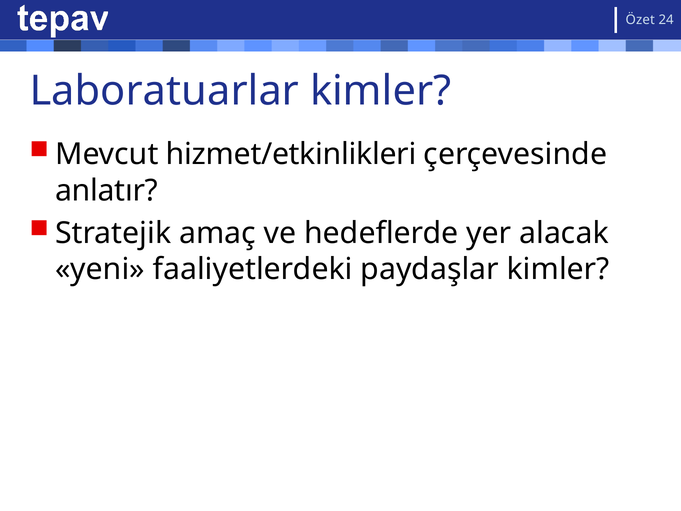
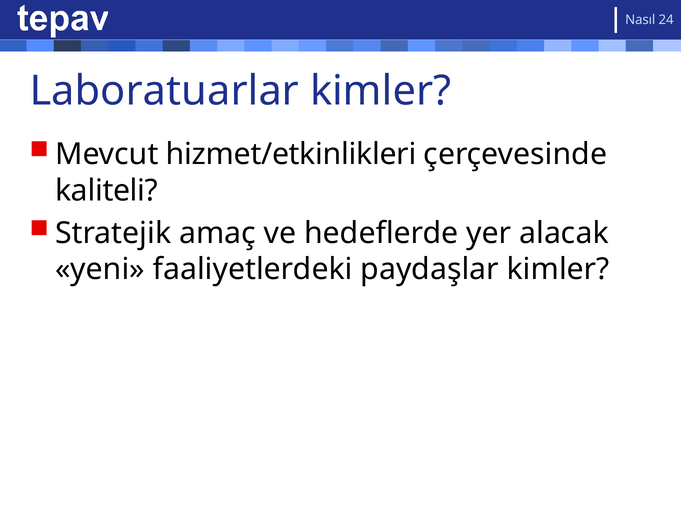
Özet: Özet -> Nasıl (640, 20)
anlatır: anlatır -> kaliteli (107, 191)
